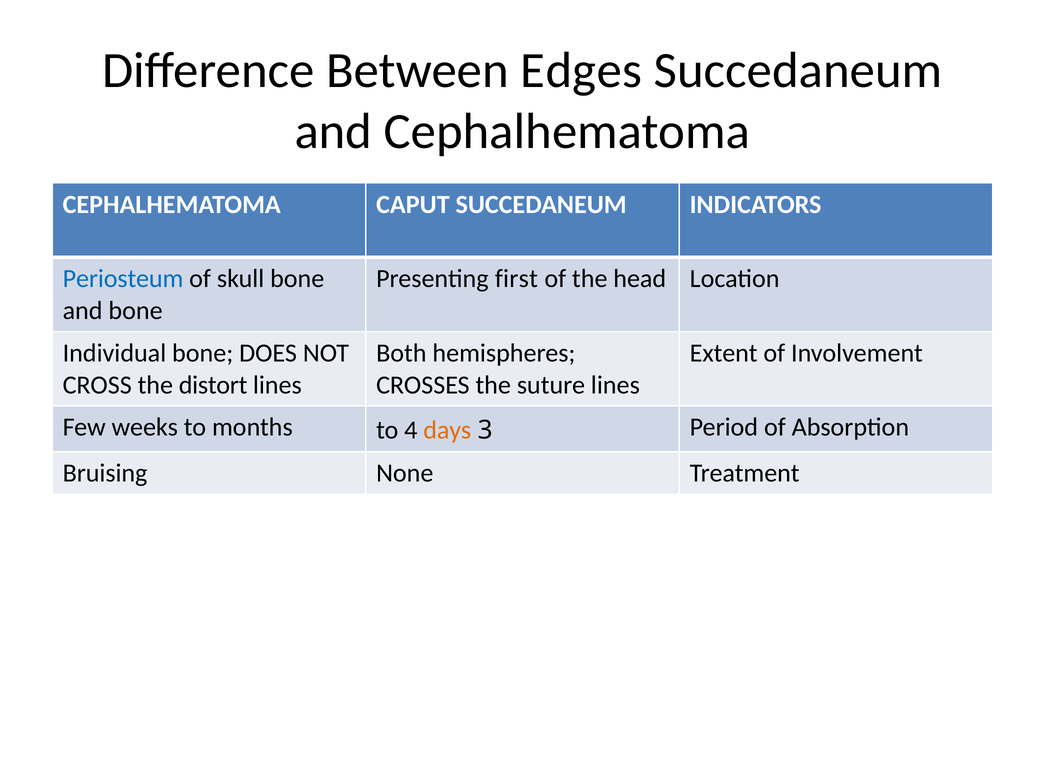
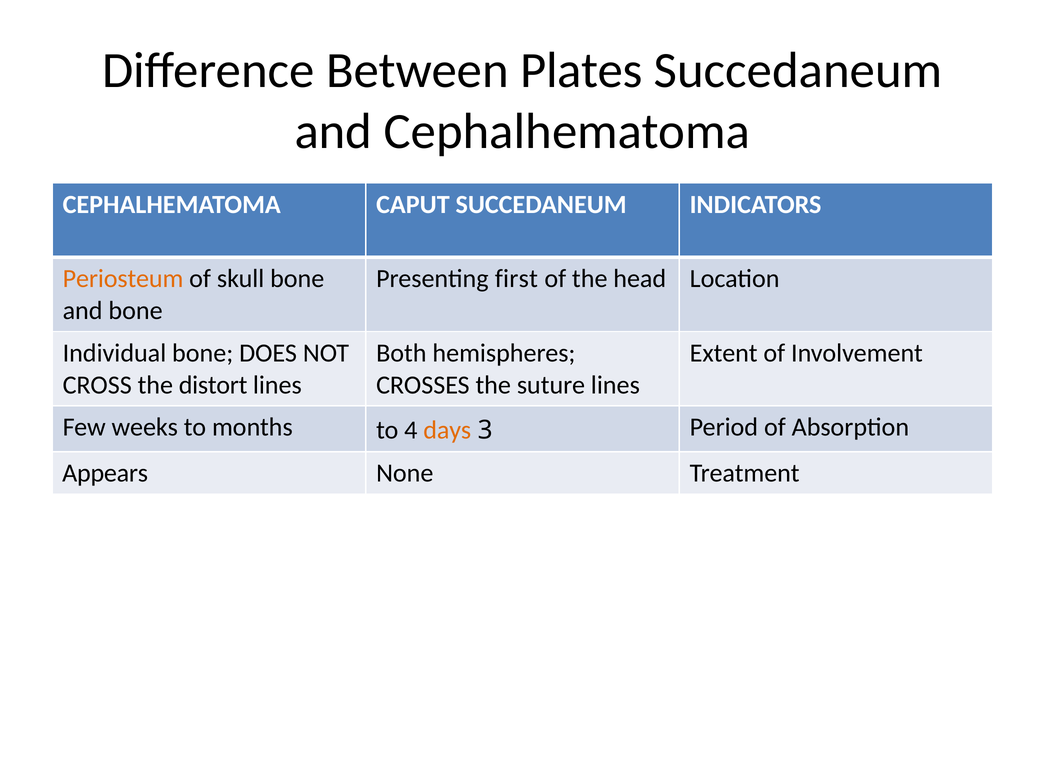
Edges: Edges -> Plates (582, 71)
Periosteum colour: blue -> orange (123, 279)
Bruising: Bruising -> Appears (105, 473)
